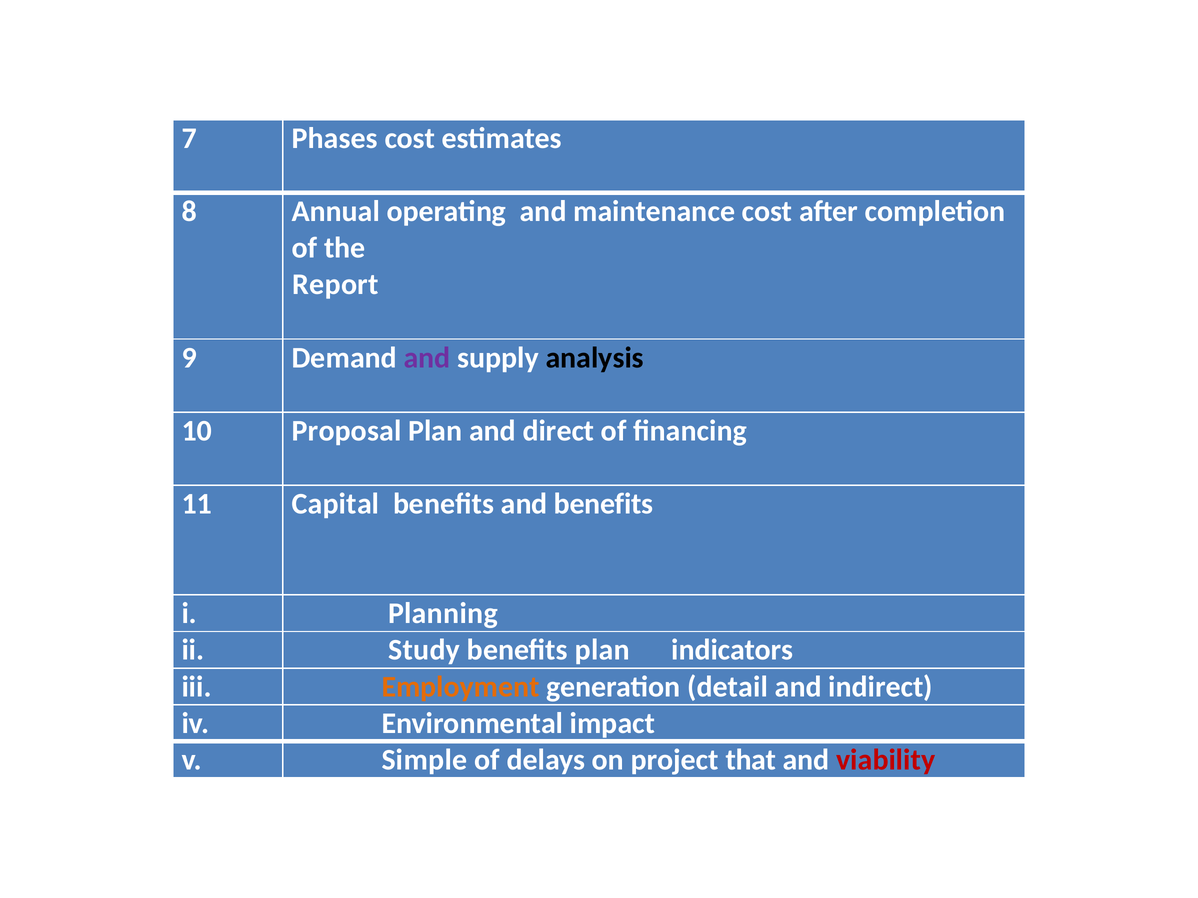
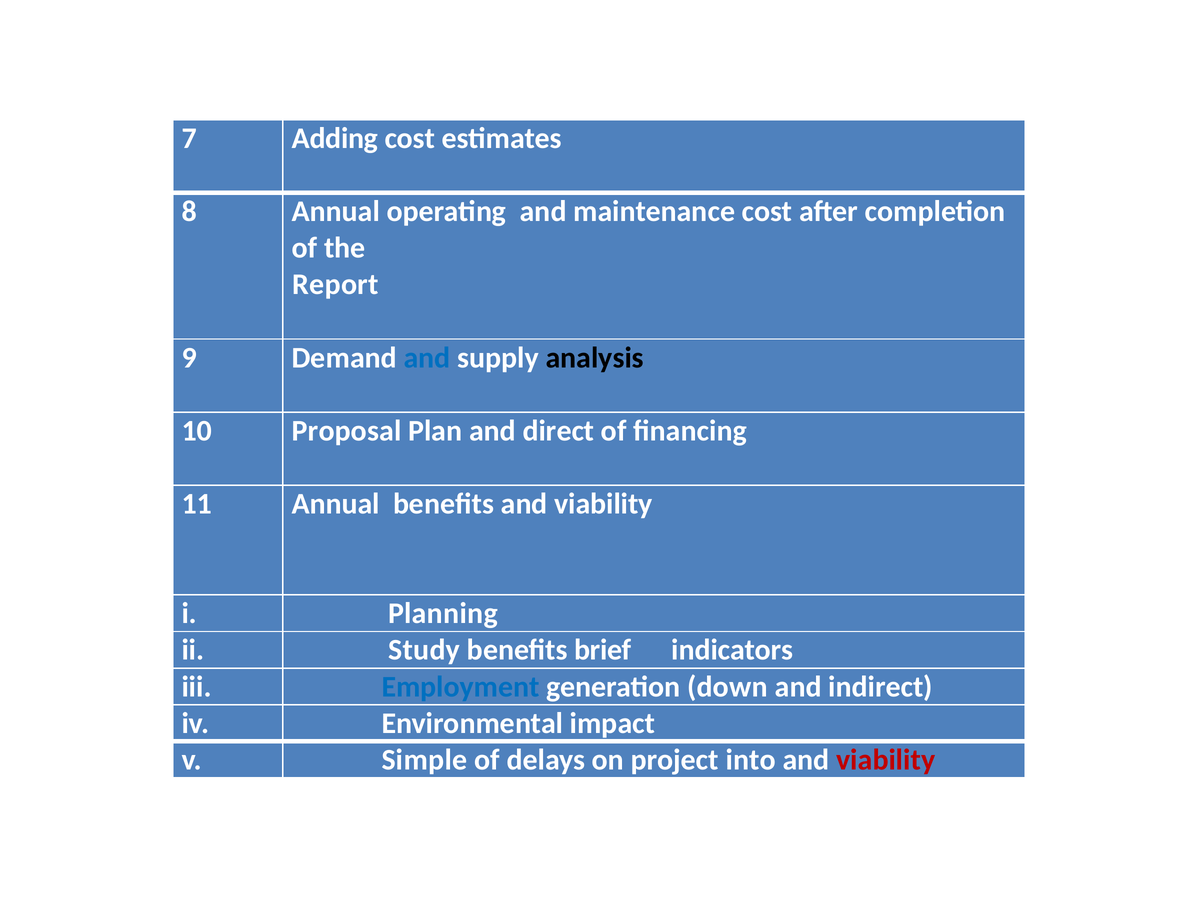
Phases: Phases -> Adding (335, 138)
and colour: purple -> blue (427, 358)
11 Capital: Capital -> Annual (336, 504)
benefits and benefits: benefits -> viability (603, 504)
benefits plan: plan -> brief (603, 650)
Employment colour: orange -> blue (460, 687)
detail: detail -> down (727, 687)
that: that -> into (751, 760)
